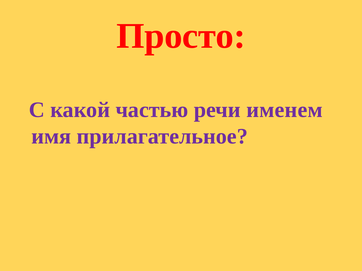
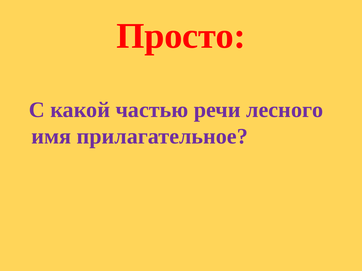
именем: именем -> лесного (285, 110)
